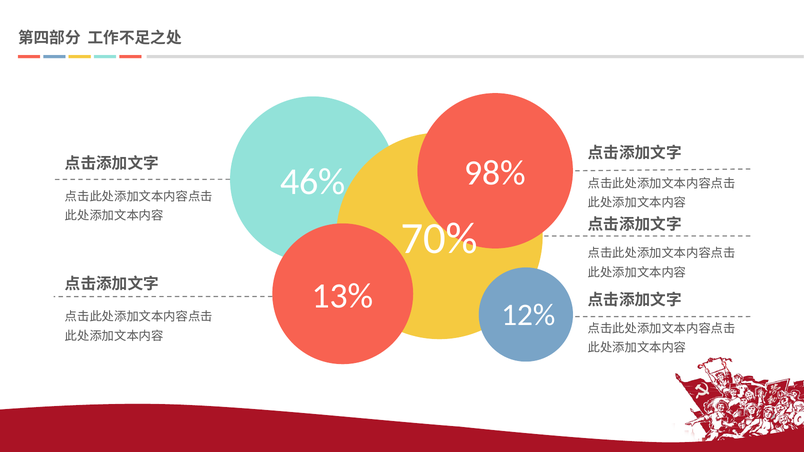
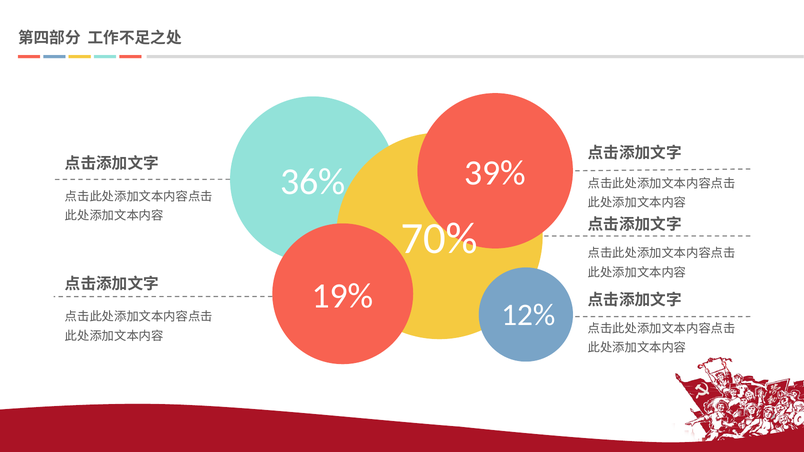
98%: 98% -> 39% (495, 173)
46%: 46% -> 36% (313, 182)
13%: 13% -> 19% (343, 296)
